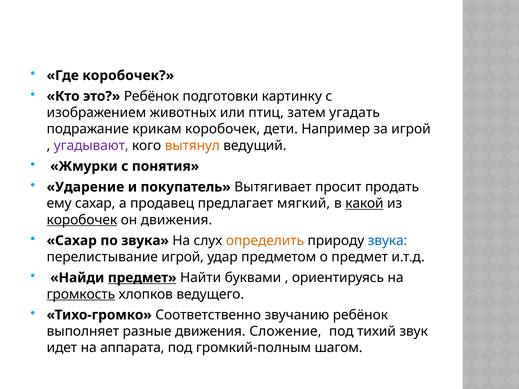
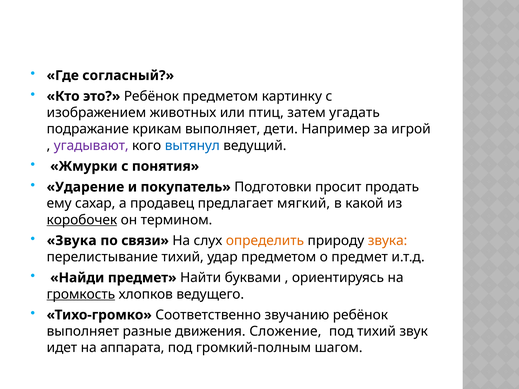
Где коробочек: коробочек -> согласный (128, 76)
Ребёнок подготовки: подготовки -> предметом (220, 96)
крикам коробочек: коробочек -> выполняет (223, 129)
вытянул colour: orange -> blue (192, 146)
Вытягивает: Вытягивает -> Подготовки (273, 187)
какой underline: present -> none (364, 204)
он движения: движения -> термином (177, 220)
Сахар: Сахар -> Звука (72, 241)
по звука: звука -> связи (145, 241)
звука colour: blue -> orange (388, 241)
перелистывание игрой: игрой -> тихий (183, 257)
предмет underline: present -> none (142, 278)
